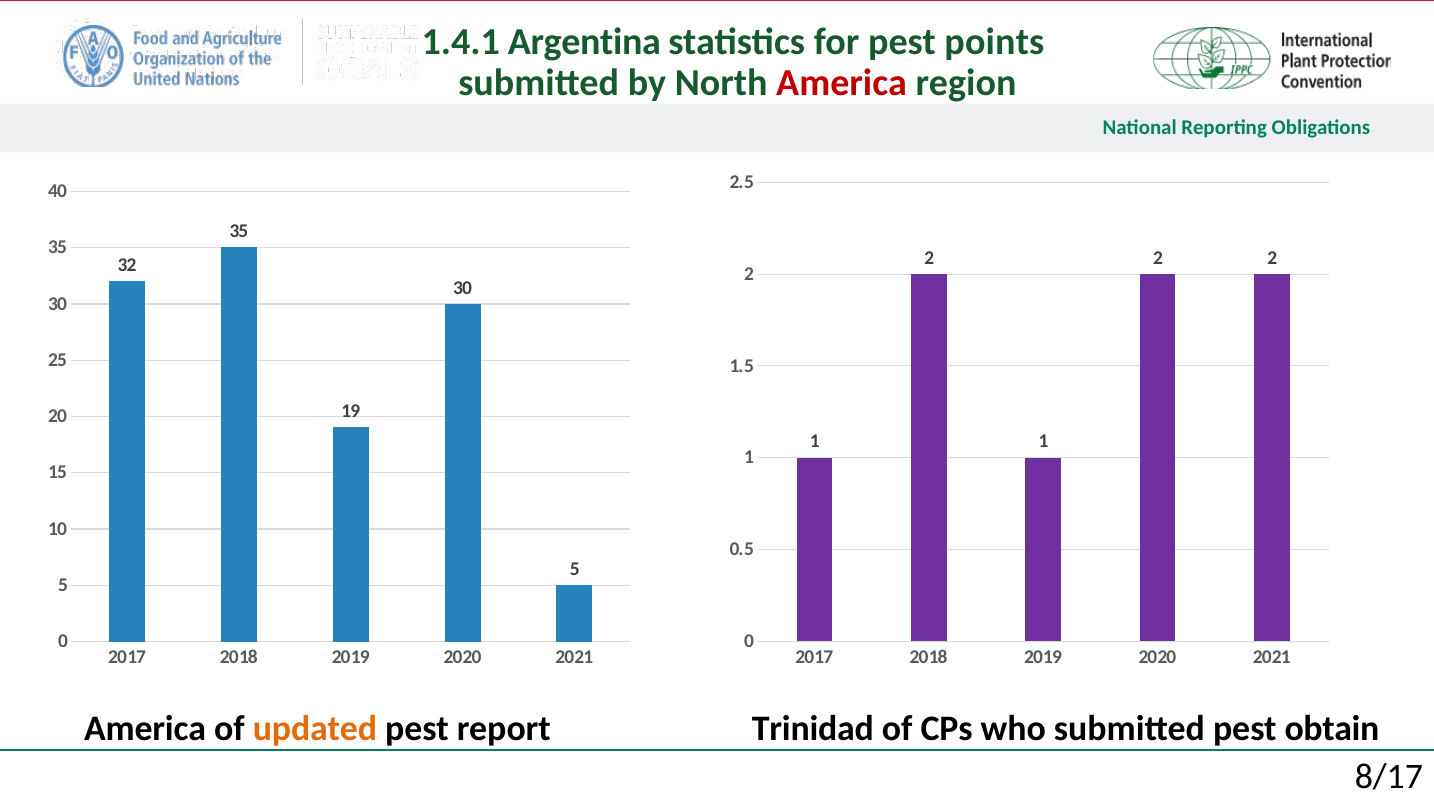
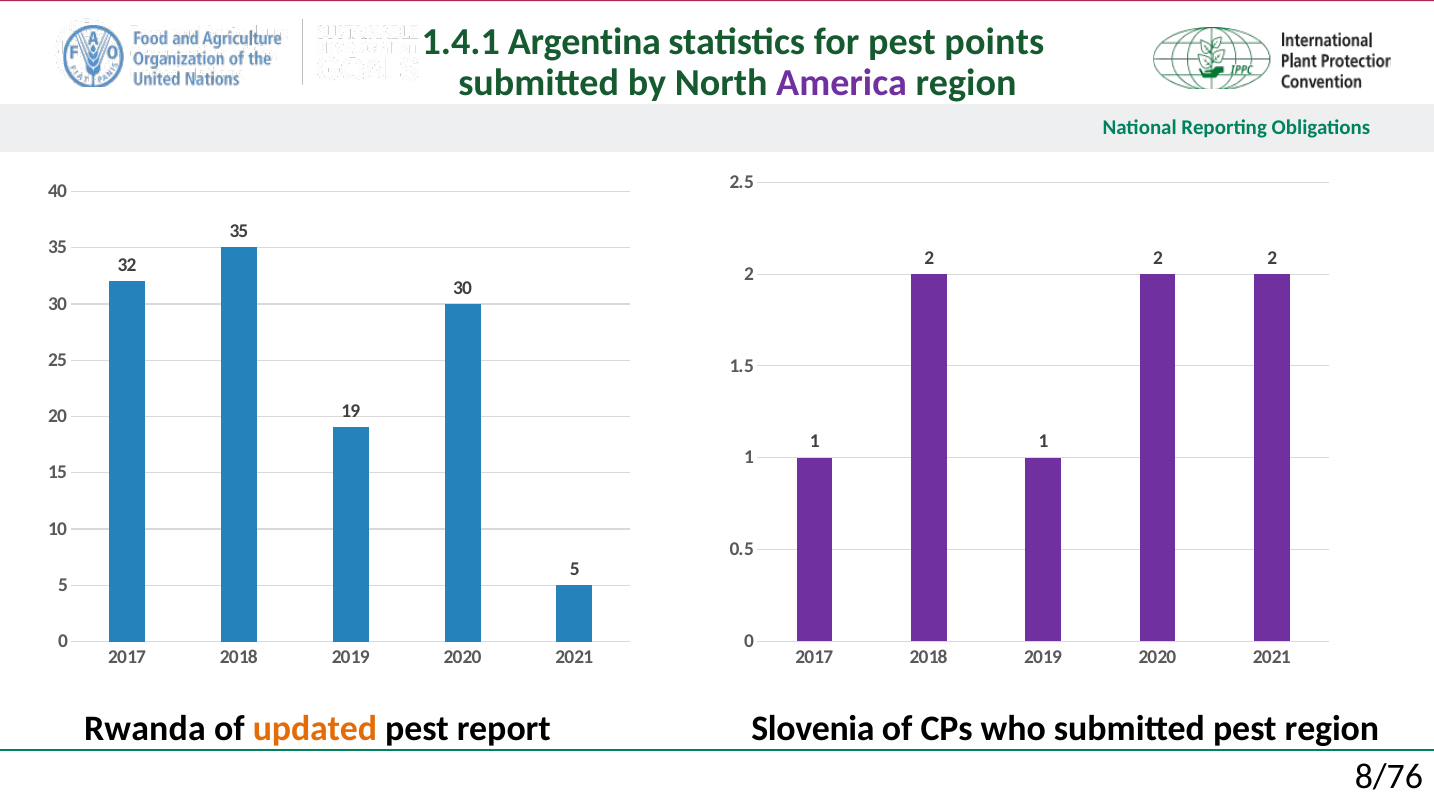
America colour: red -> purple (842, 83)
America: America -> Rwanda (145, 729)
Trinidad: Trinidad -> Slovenia (813, 729)
pest obtain: obtain -> region (1332, 729)
8/17: 8/17 -> 8/76 (1389, 777)
